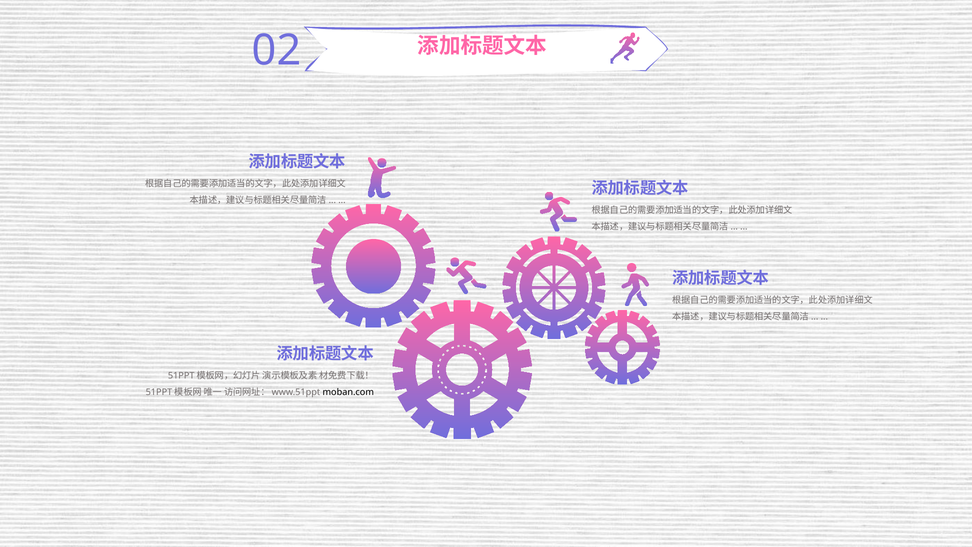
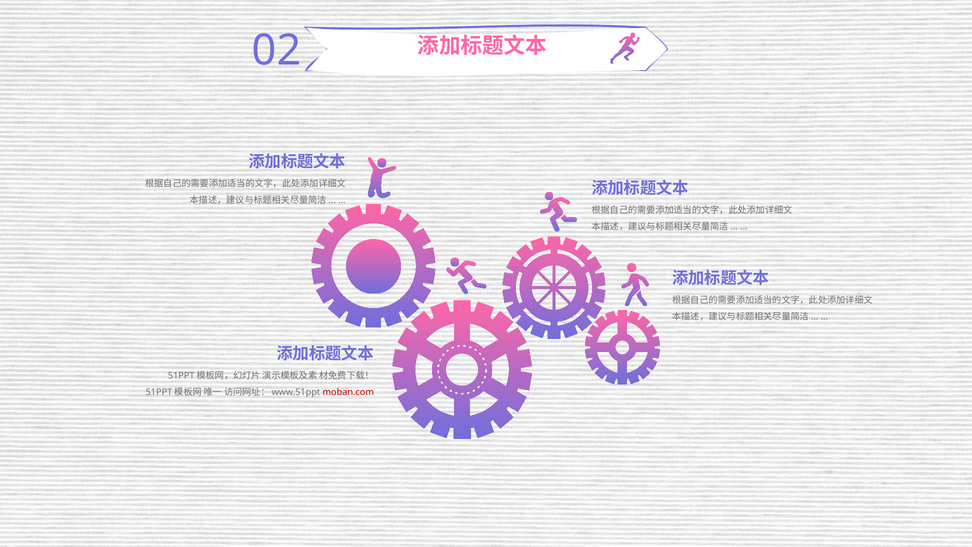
moban.com colour: black -> red (348, 392)
